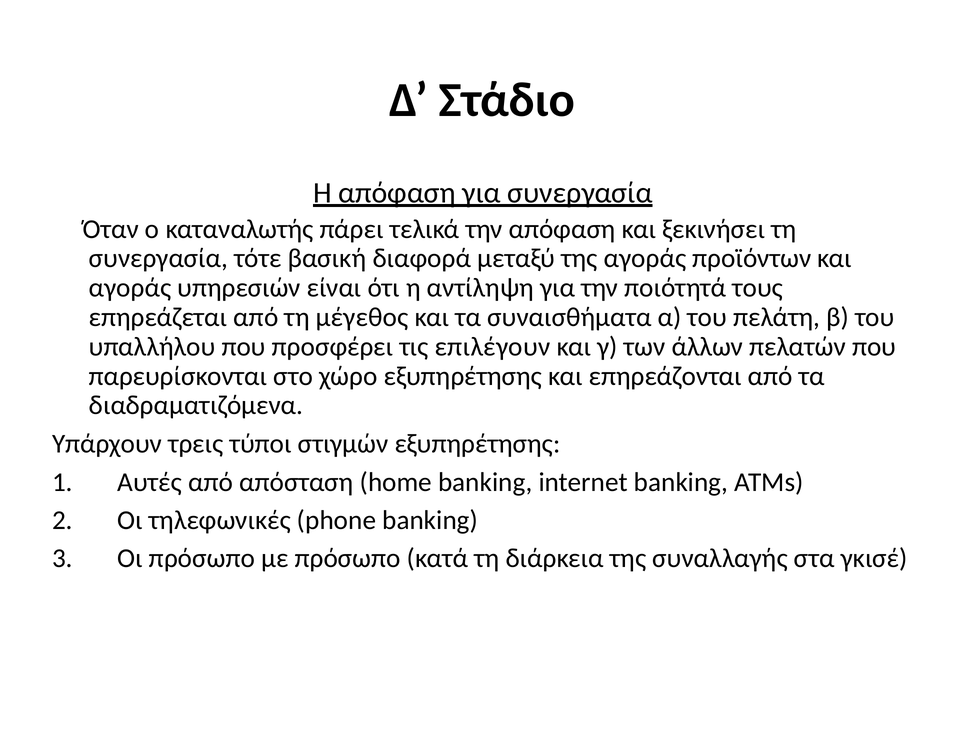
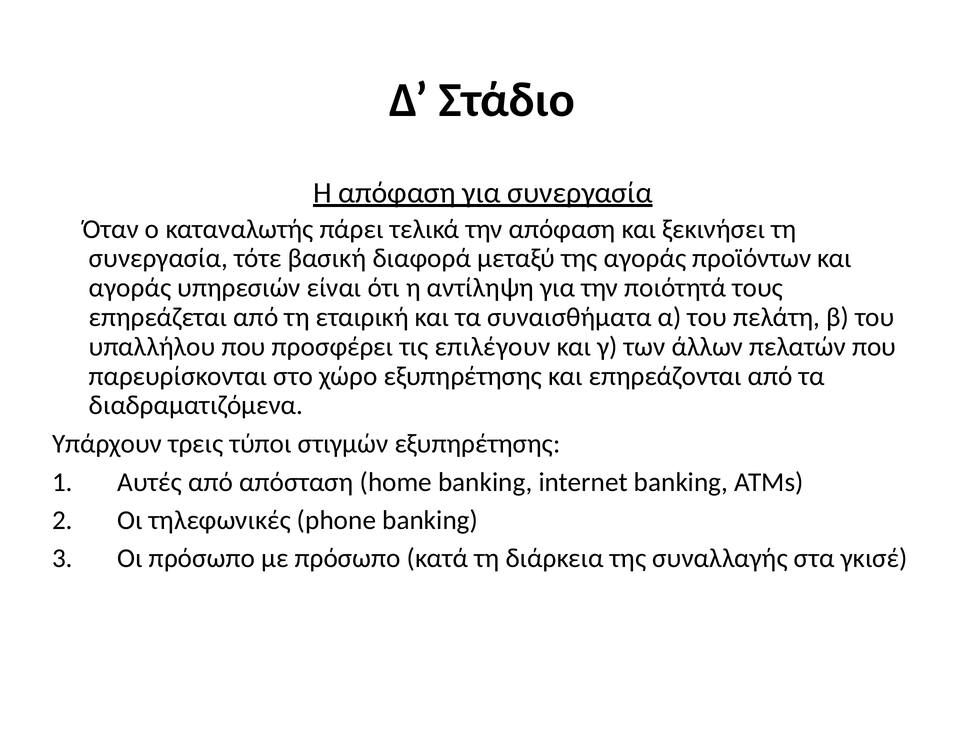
μέγεθος: μέγεθος -> εταιρική (362, 317)
